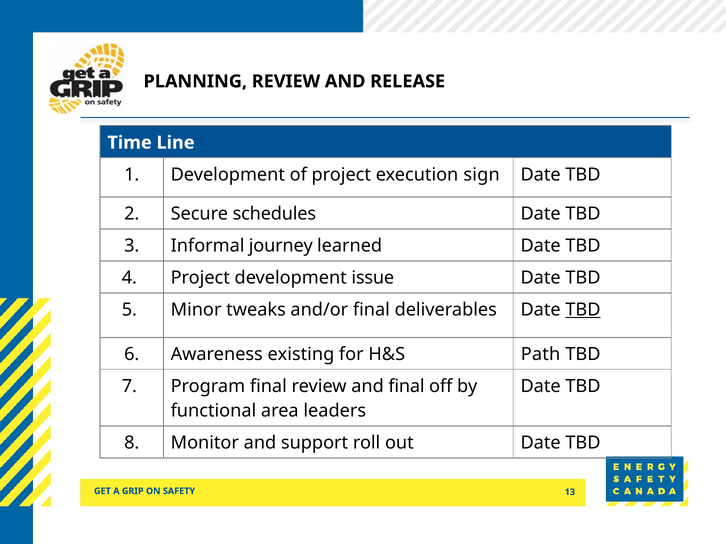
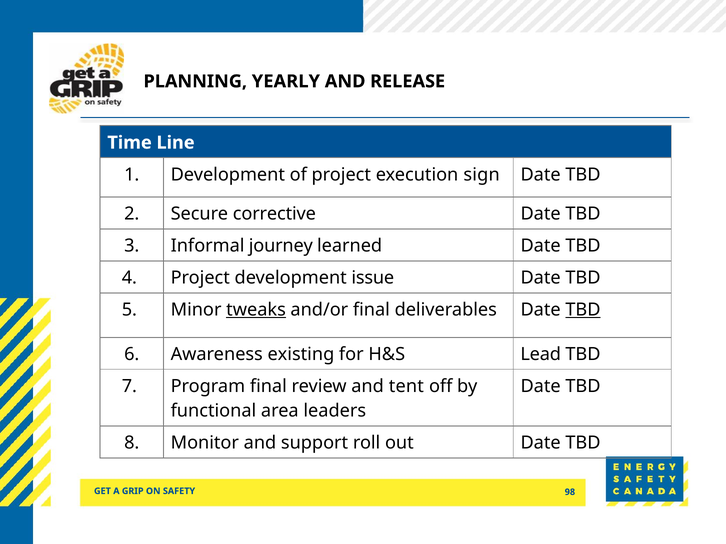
PLANNING REVIEW: REVIEW -> YEARLY (286, 81)
schedules: schedules -> corrective (274, 214)
tweaks underline: none -> present (256, 310)
Path: Path -> Lead (541, 355)
and final: final -> tent (406, 387)
13: 13 -> 98 (570, 492)
